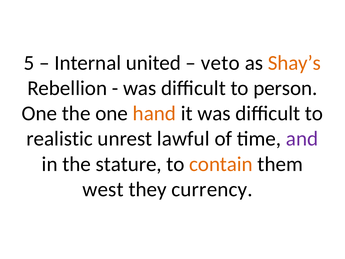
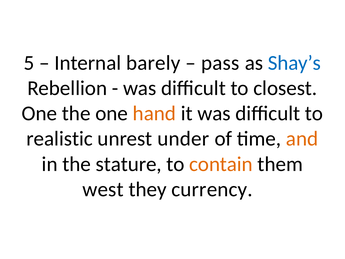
united: united -> barely (153, 63)
veto: veto -> pass (220, 63)
Shay’s colour: orange -> blue (294, 63)
person: person -> closest (285, 88)
lawful: lawful -> under (183, 139)
and colour: purple -> orange (302, 139)
